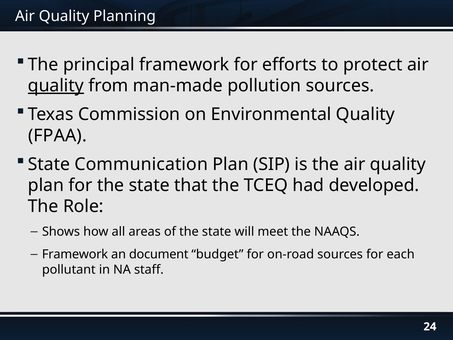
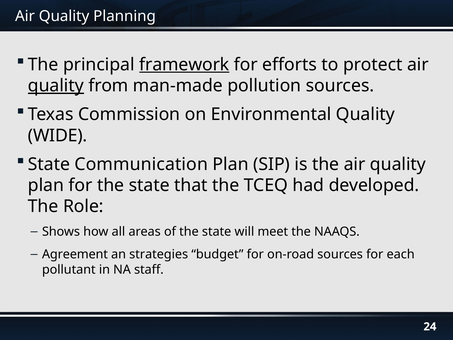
framework underline: none -> present (184, 65)
FPAA: FPAA -> WIDE (58, 135)
Framework: Framework -> Agreement (75, 254)
document: document -> strategies (159, 254)
